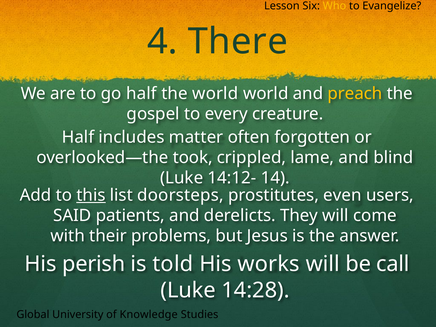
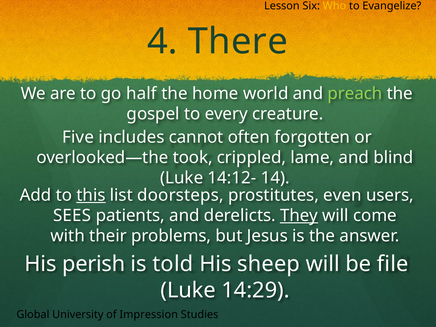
the world: world -> home (215, 93)
preach colour: yellow -> light green (355, 93)
Half: Half -> Five (78, 137)
matter: matter -> cannot (196, 137)
SAID: SAID -> SEES (72, 216)
They underline: none -> present (299, 216)
works: works -> sheep (269, 264)
call: call -> file (393, 264)
14:28: 14:28 -> 14:29 (256, 290)
Knowledge: Knowledge -> Impression (149, 315)
